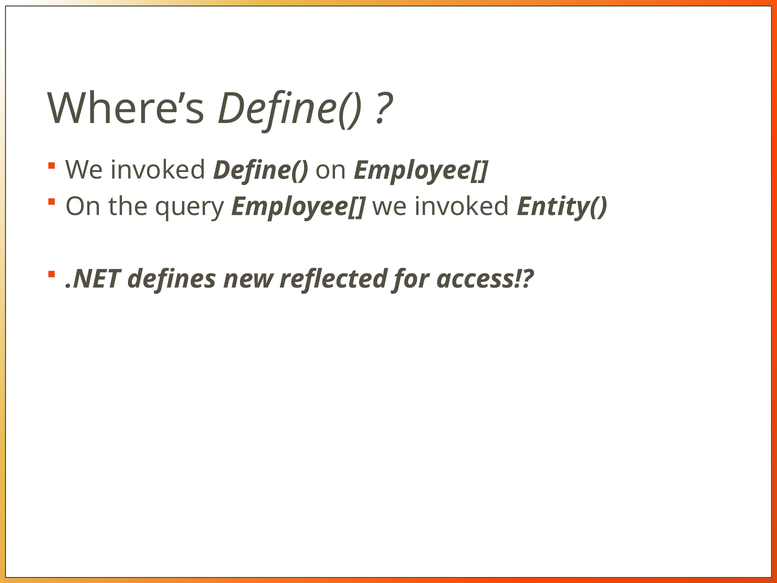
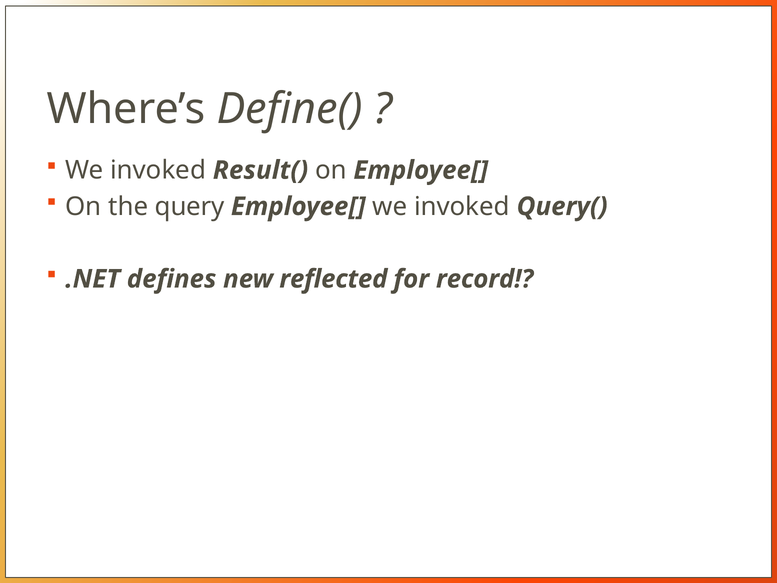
invoked Define(: Define( -> Result( (260, 170)
Entity(: Entity( -> Query( (562, 206)
access: access -> record (485, 279)
